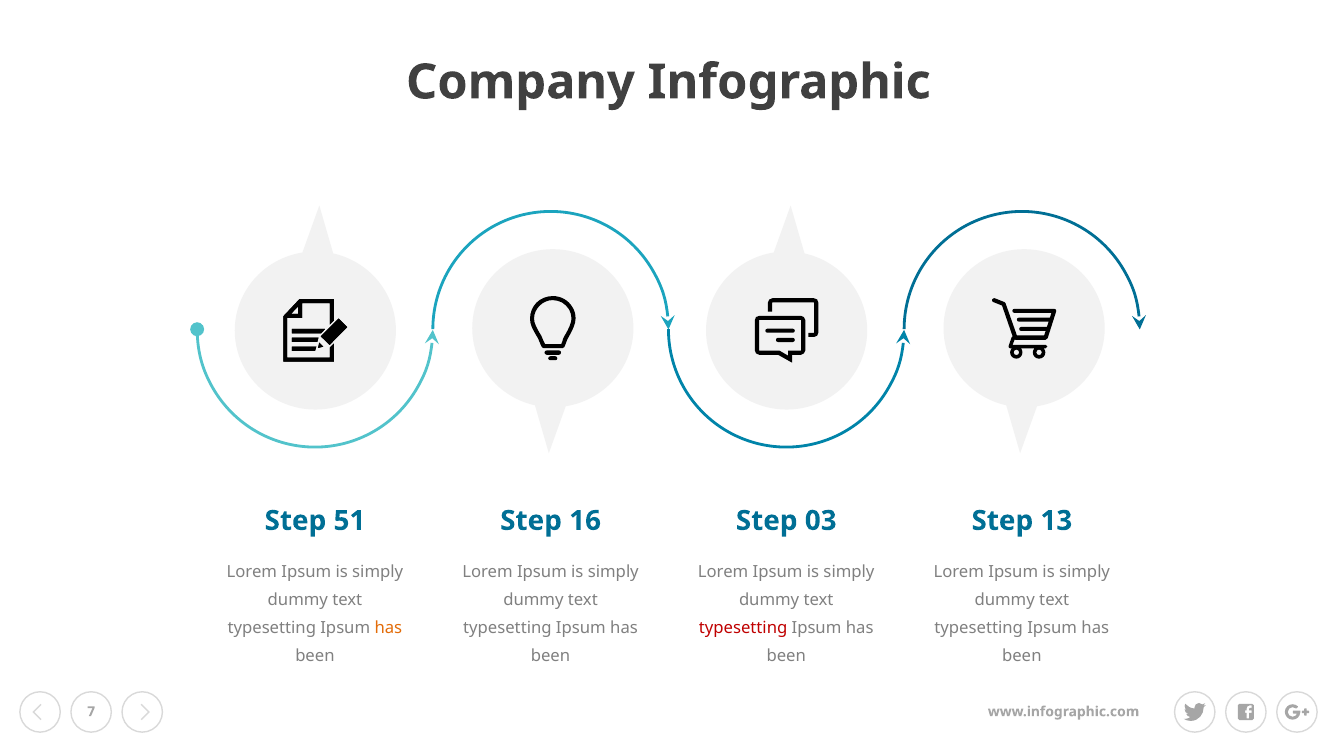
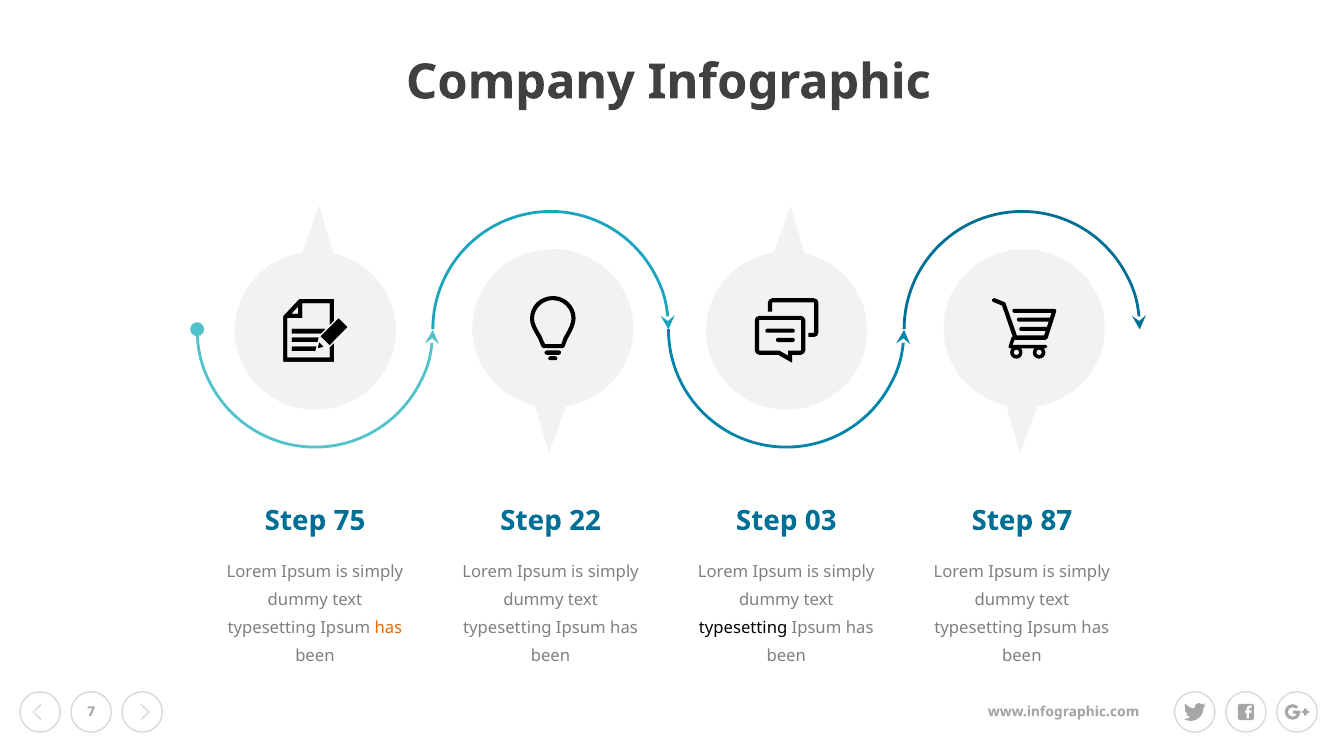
51: 51 -> 75 (349, 521)
16: 16 -> 22 (585, 521)
13: 13 -> 87 (1056, 521)
typesetting colour: red -> black (743, 628)
